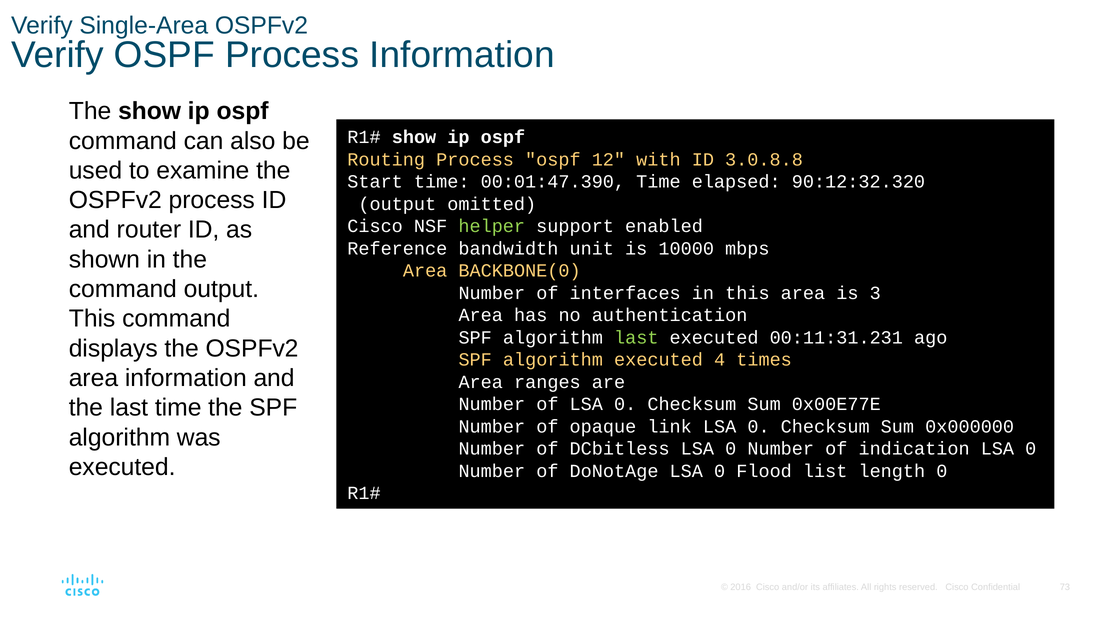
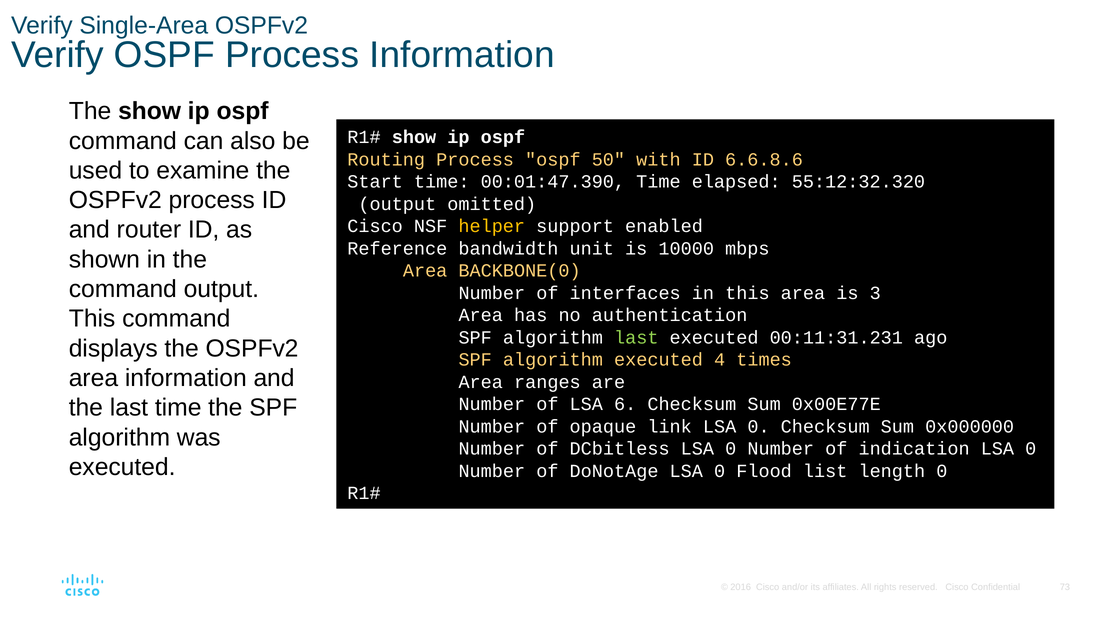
12: 12 -> 50 (608, 159)
3.0.8.8: 3.0.8.8 -> 6.6.8.6 (764, 159)
90:12:32.320: 90:12:32.320 -> 55:12:32.320 (858, 182)
helper colour: light green -> yellow (492, 226)
of LSA 0: 0 -> 6 (625, 404)
